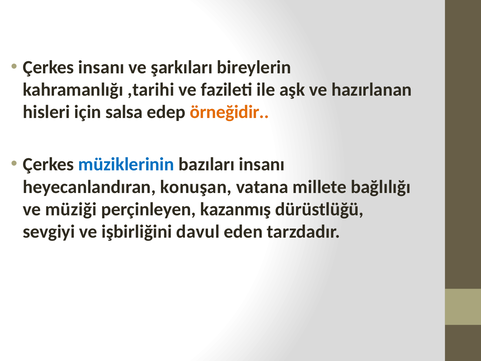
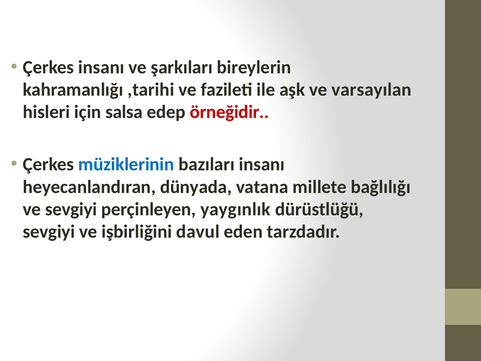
hazırlanan: hazırlanan -> varsayılan (372, 90)
örneğidir colour: orange -> red (229, 112)
konuşan: konuşan -> dünyada (196, 187)
ve müziği: müziği -> sevgiyi (71, 209)
kazanmış: kazanmış -> yaygınlık (235, 209)
